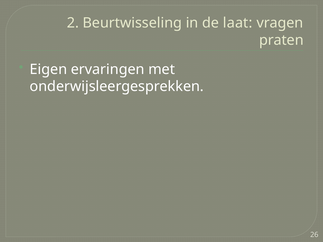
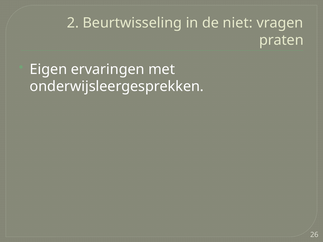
laat: laat -> niet (238, 23)
